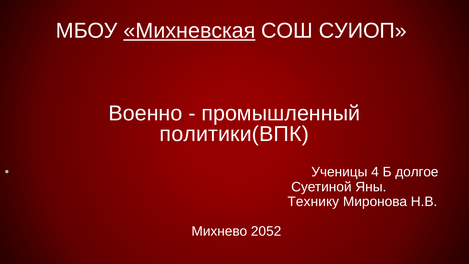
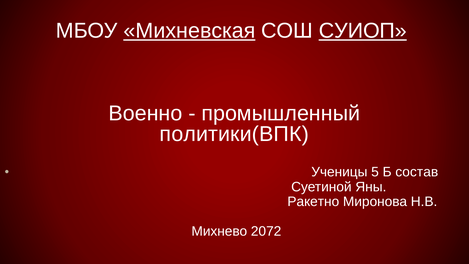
СУИОП underline: none -> present (363, 31)
4: 4 -> 5 (375, 172)
долгое: долгое -> состав (417, 172)
Технику: Технику -> Ракетно (313, 202)
2052: 2052 -> 2072 (266, 231)
